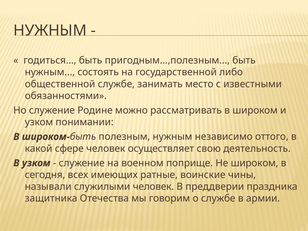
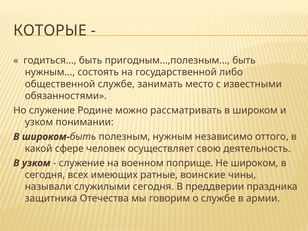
НУЖНЫМ: НУЖНЫМ -> КОТОРЫЕ (50, 31)
служилыми человек: человек -> сегодня (153, 187)
